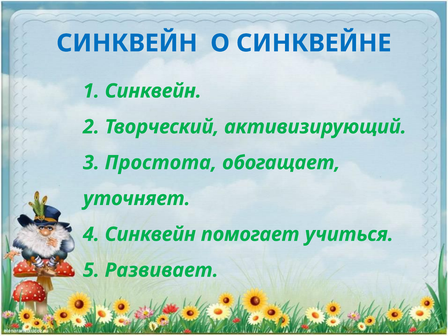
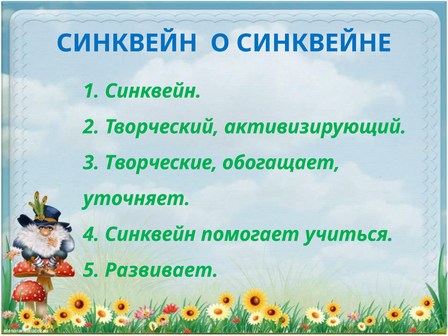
Простота: Простота -> Творческие (161, 163)
